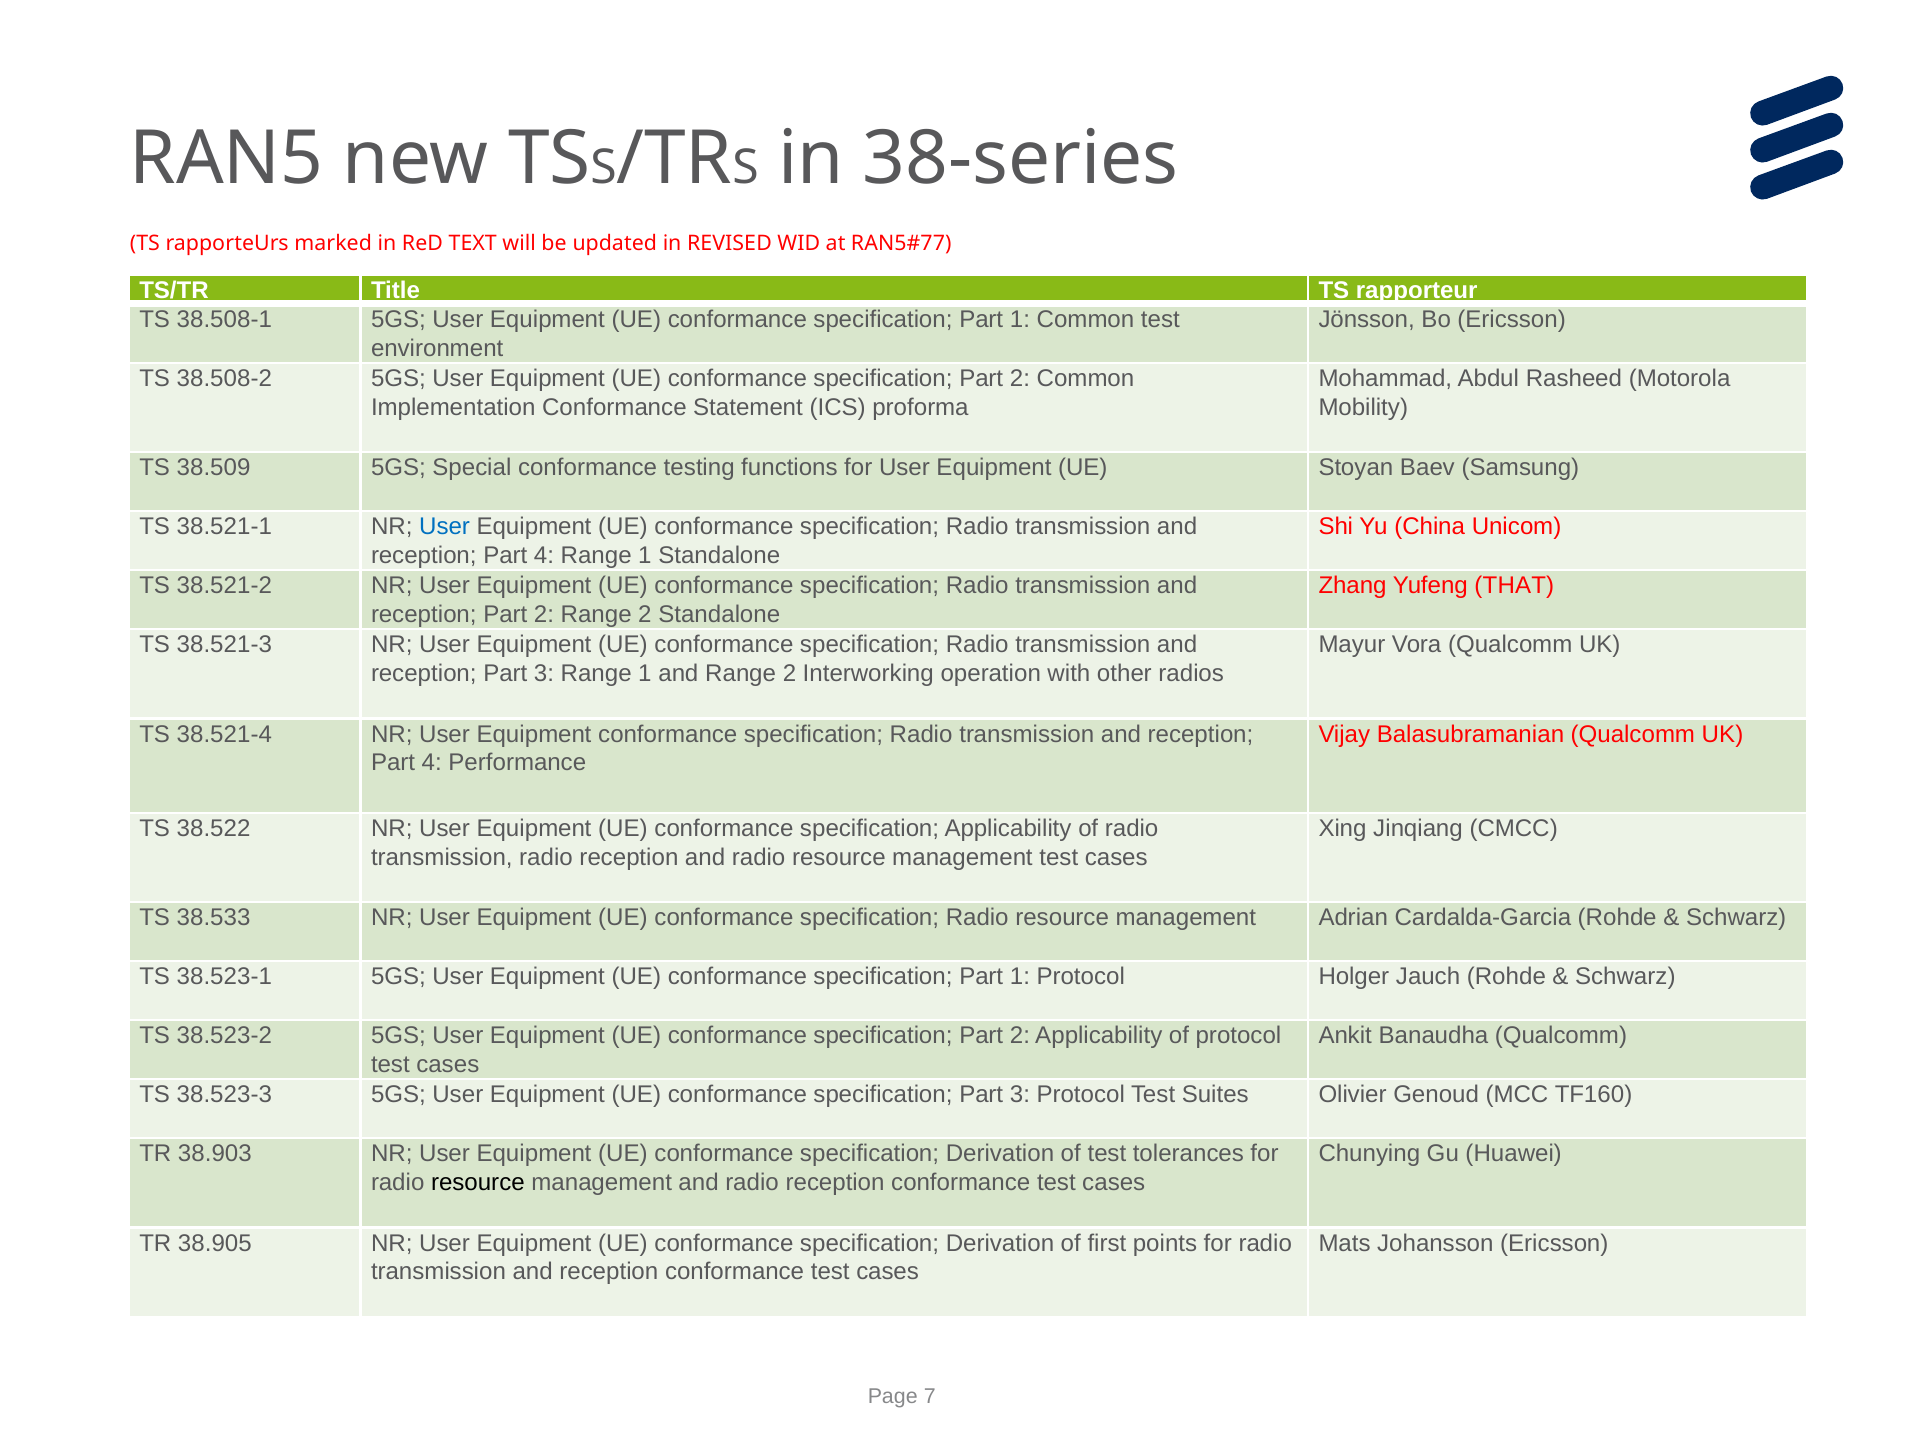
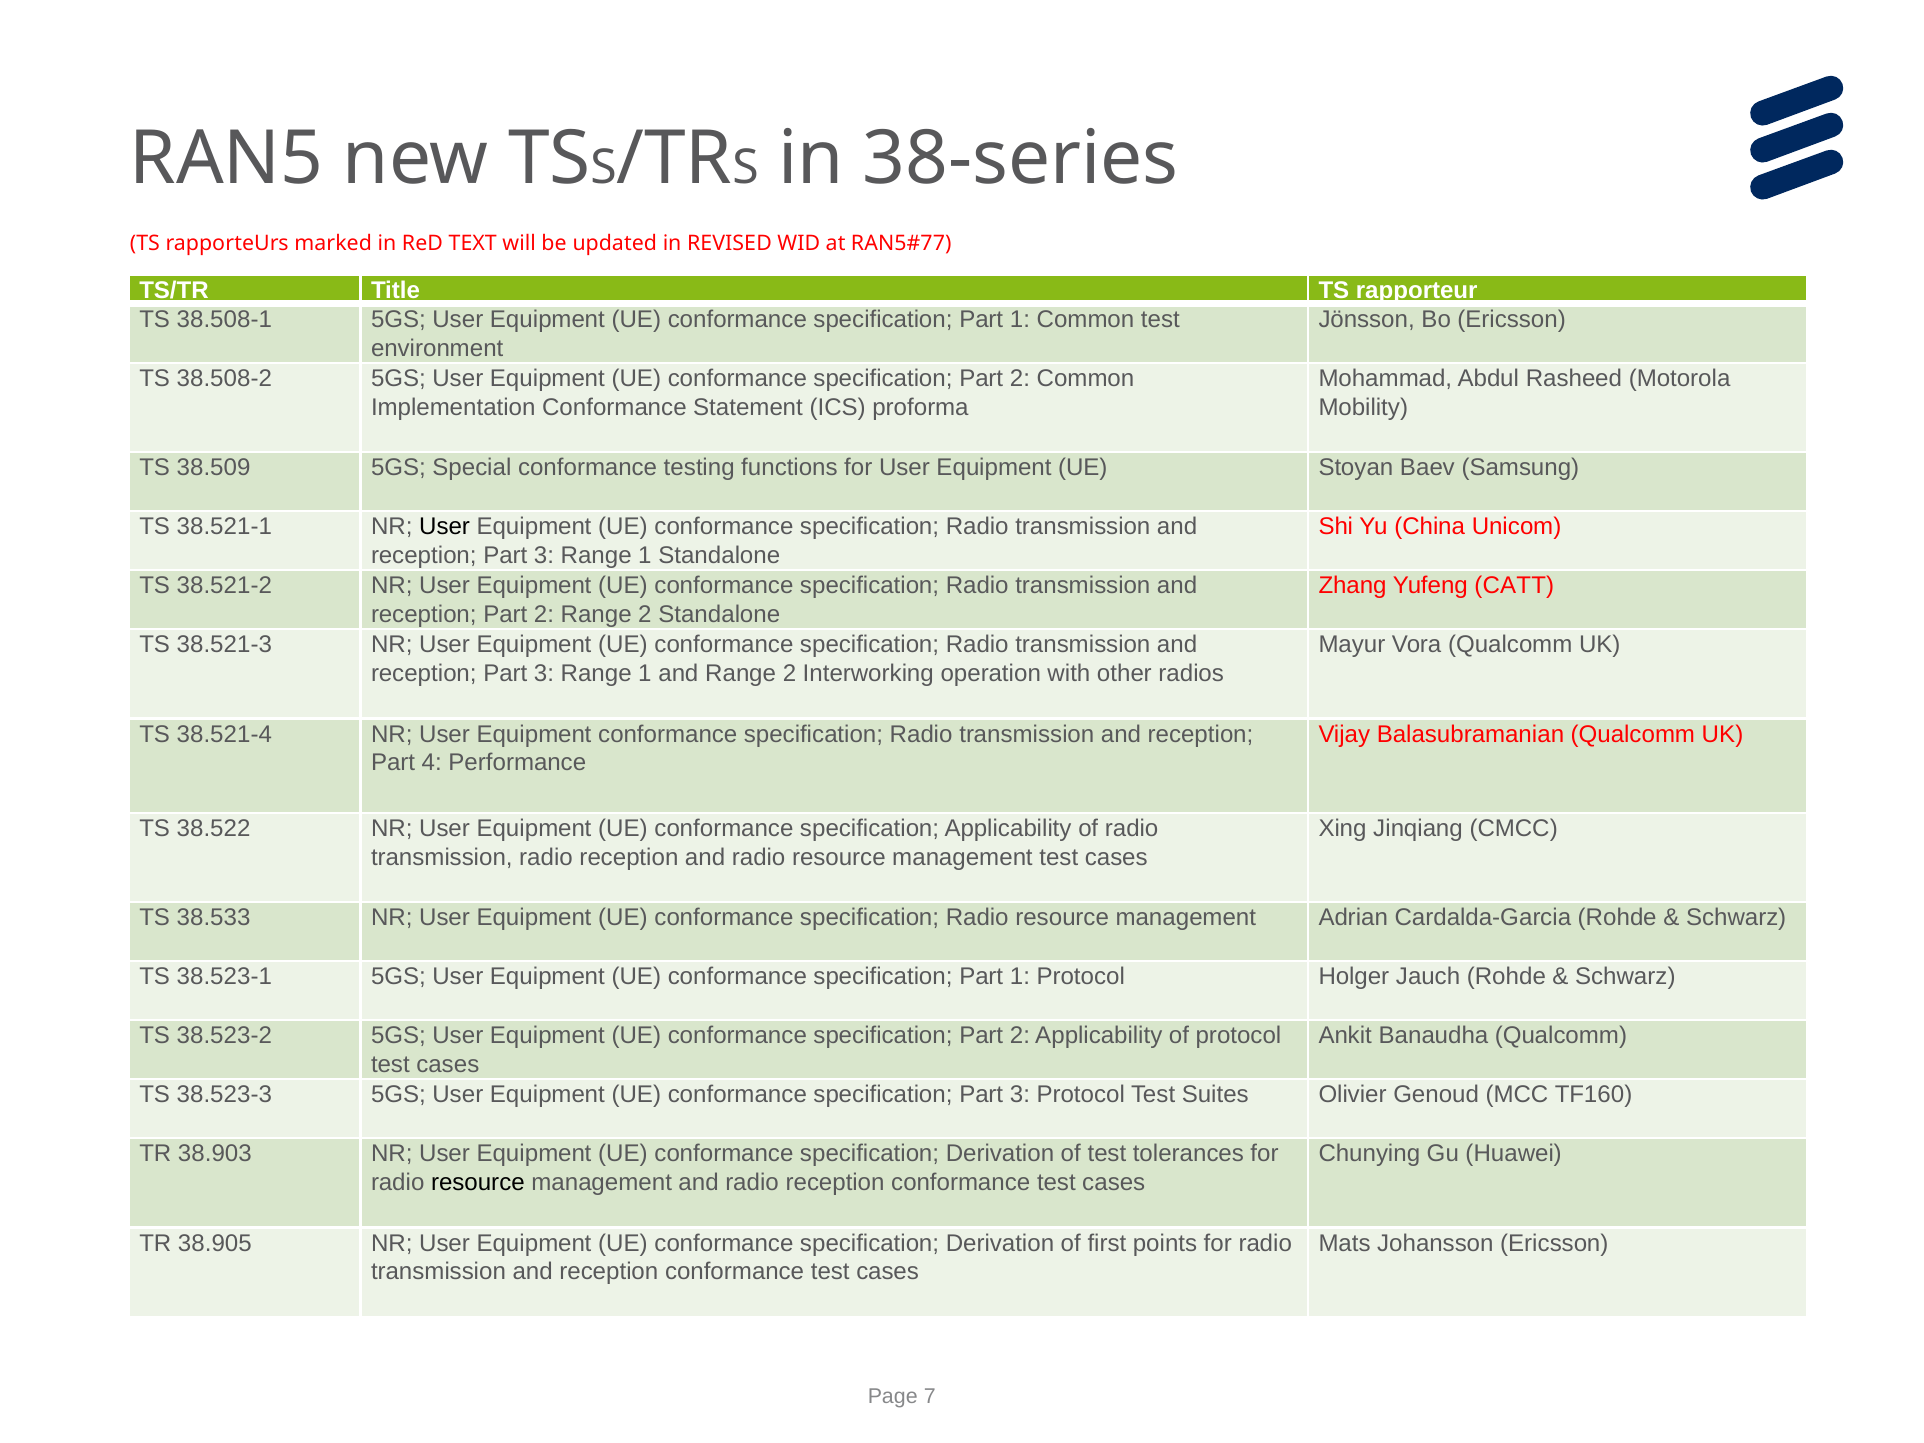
User colour: blue -> black (445, 527)
4: 4 -> 3 (544, 556)
THAT: THAT -> CATT (1514, 586)
